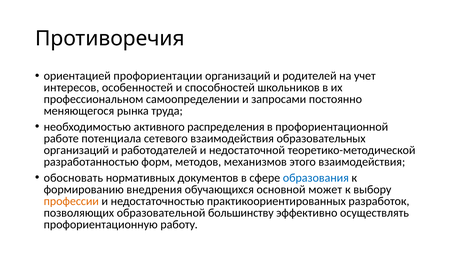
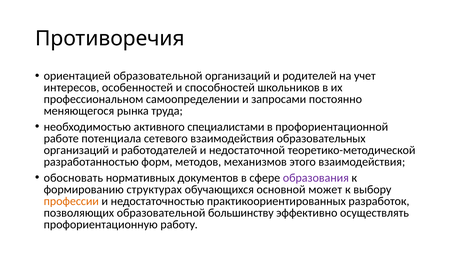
ориентацией профориентации: профориентации -> образовательной (158, 76)
распределения: распределения -> специалистами (226, 127)
образования colour: blue -> purple (316, 178)
внедрения: внедрения -> структурах (154, 189)
